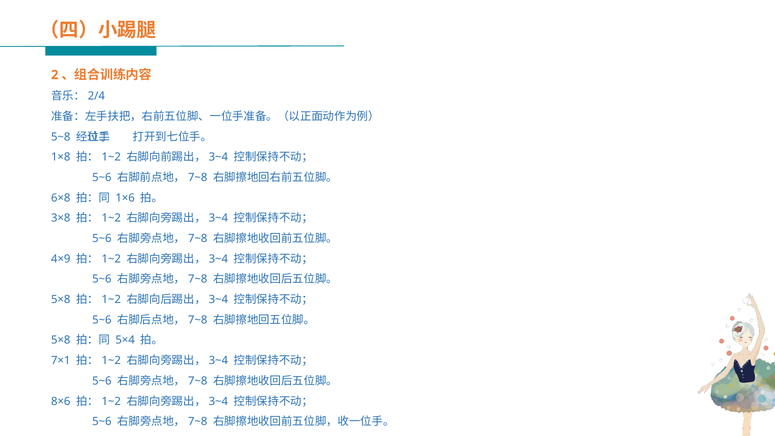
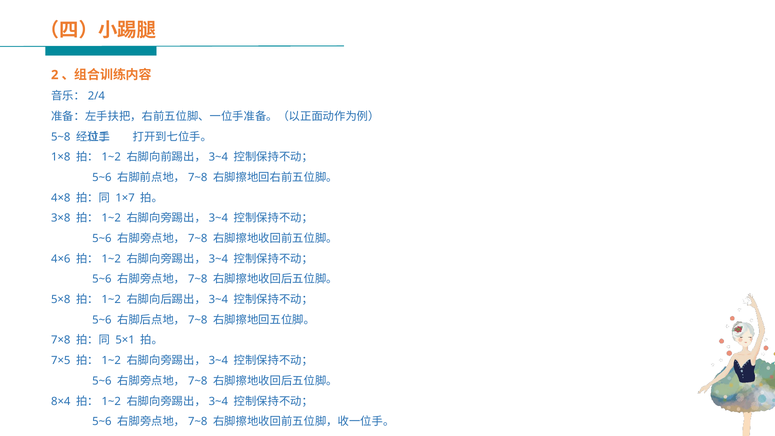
6×8: 6×8 -> 4×8 (61, 198)
1×6: 1×6 -> 1×7 (125, 198)
4×9: 4×9 -> 4×6 (61, 259)
5×8: 5×8 -> 7×8 (61, 340)
5×4: 5×4 -> 5×1 (125, 340)
7×1: 7×1 -> 7×5 (61, 361)
8×6: 8×6 -> 8×4 (61, 401)
